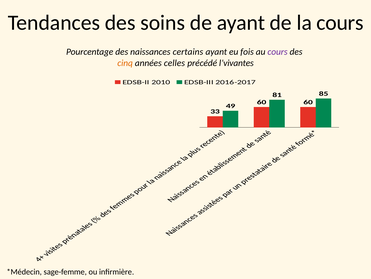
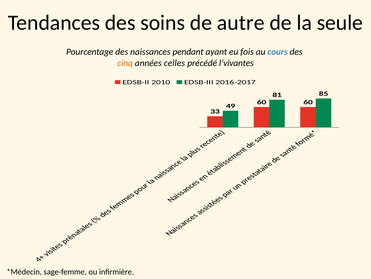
de ayant: ayant -> autre (241, 23)
la cours: cours -> seule (340, 23)
certains: certains -> pendant (188, 52)
cours colour: purple -> blue (278, 52)
